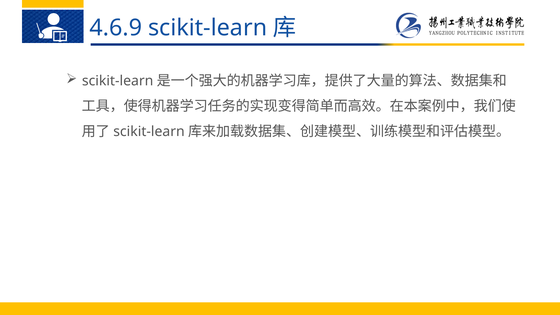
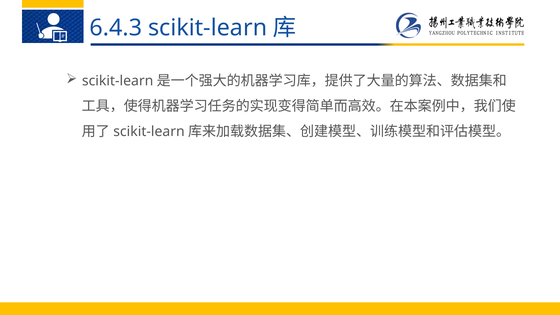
4.6.9: 4.6.9 -> 6.4.3 (116, 28)
